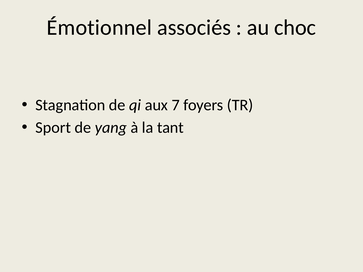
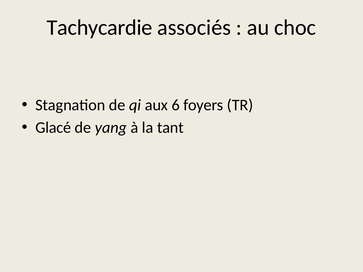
Émotionnel: Émotionnel -> Tachycardie (100, 28)
7: 7 -> 6 (176, 105)
Sport: Sport -> Glacé (53, 128)
